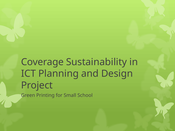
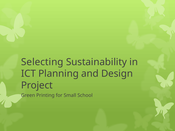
Coverage: Coverage -> Selecting (42, 62)
